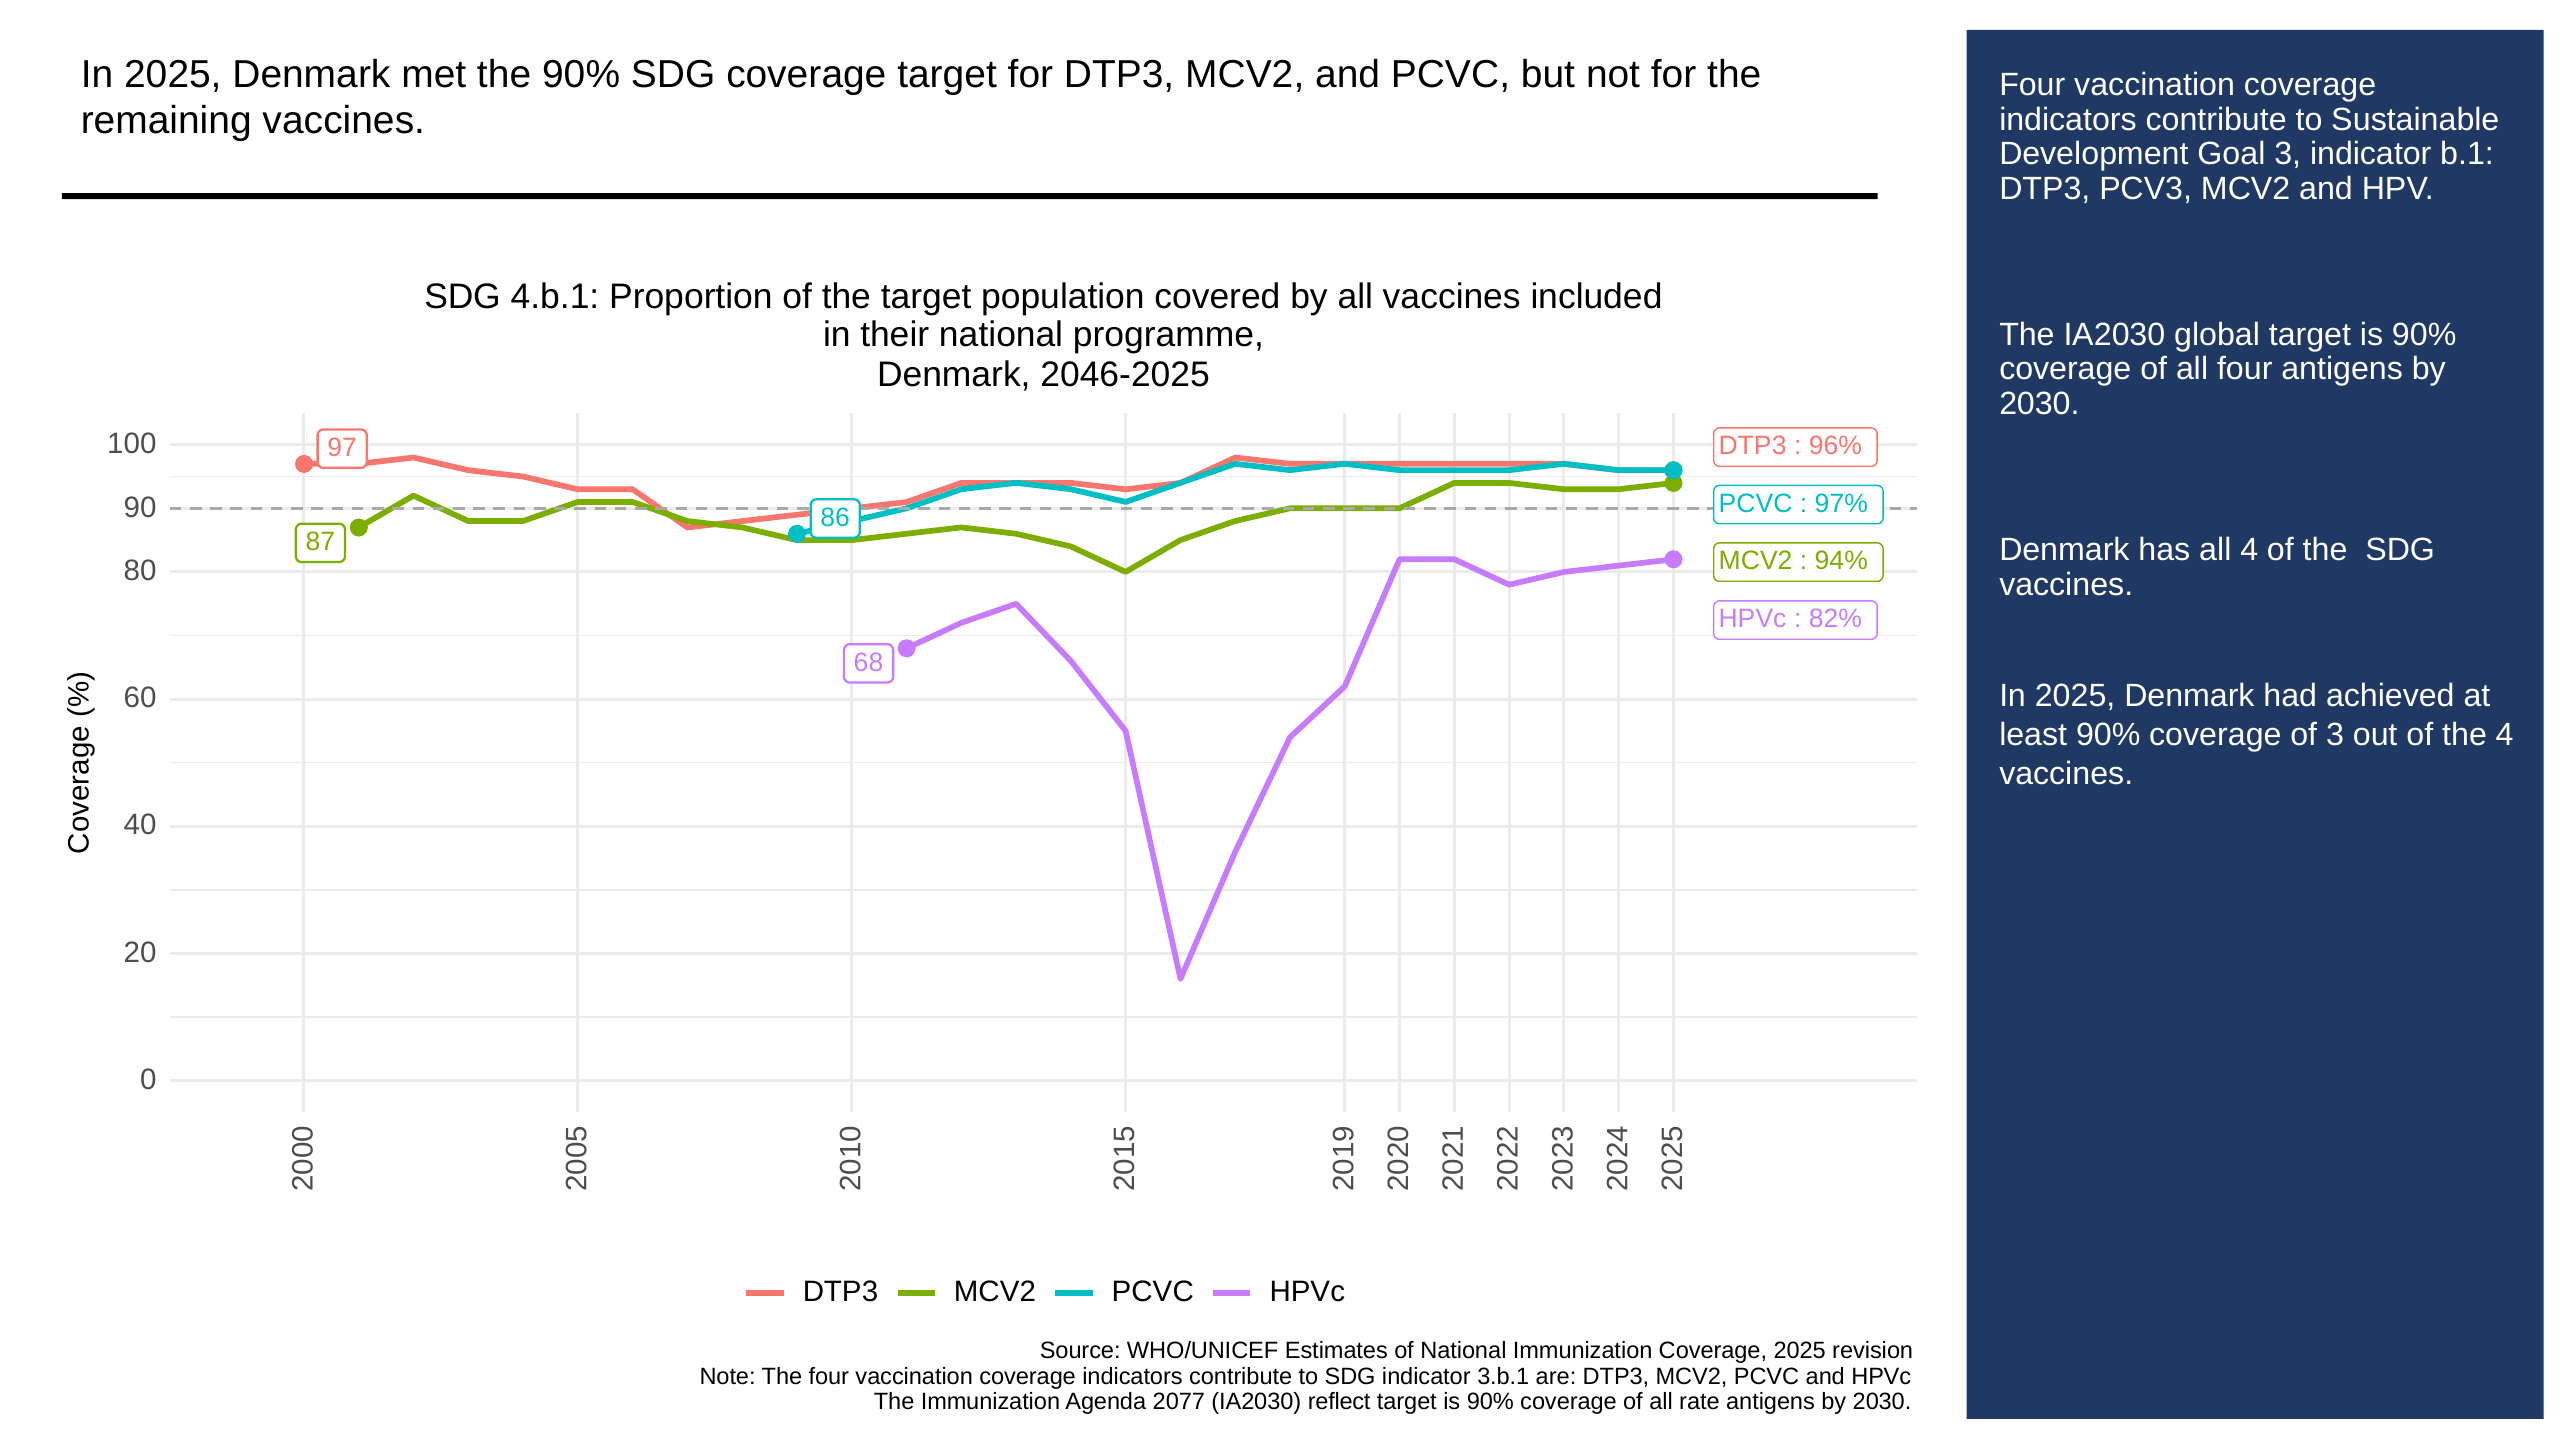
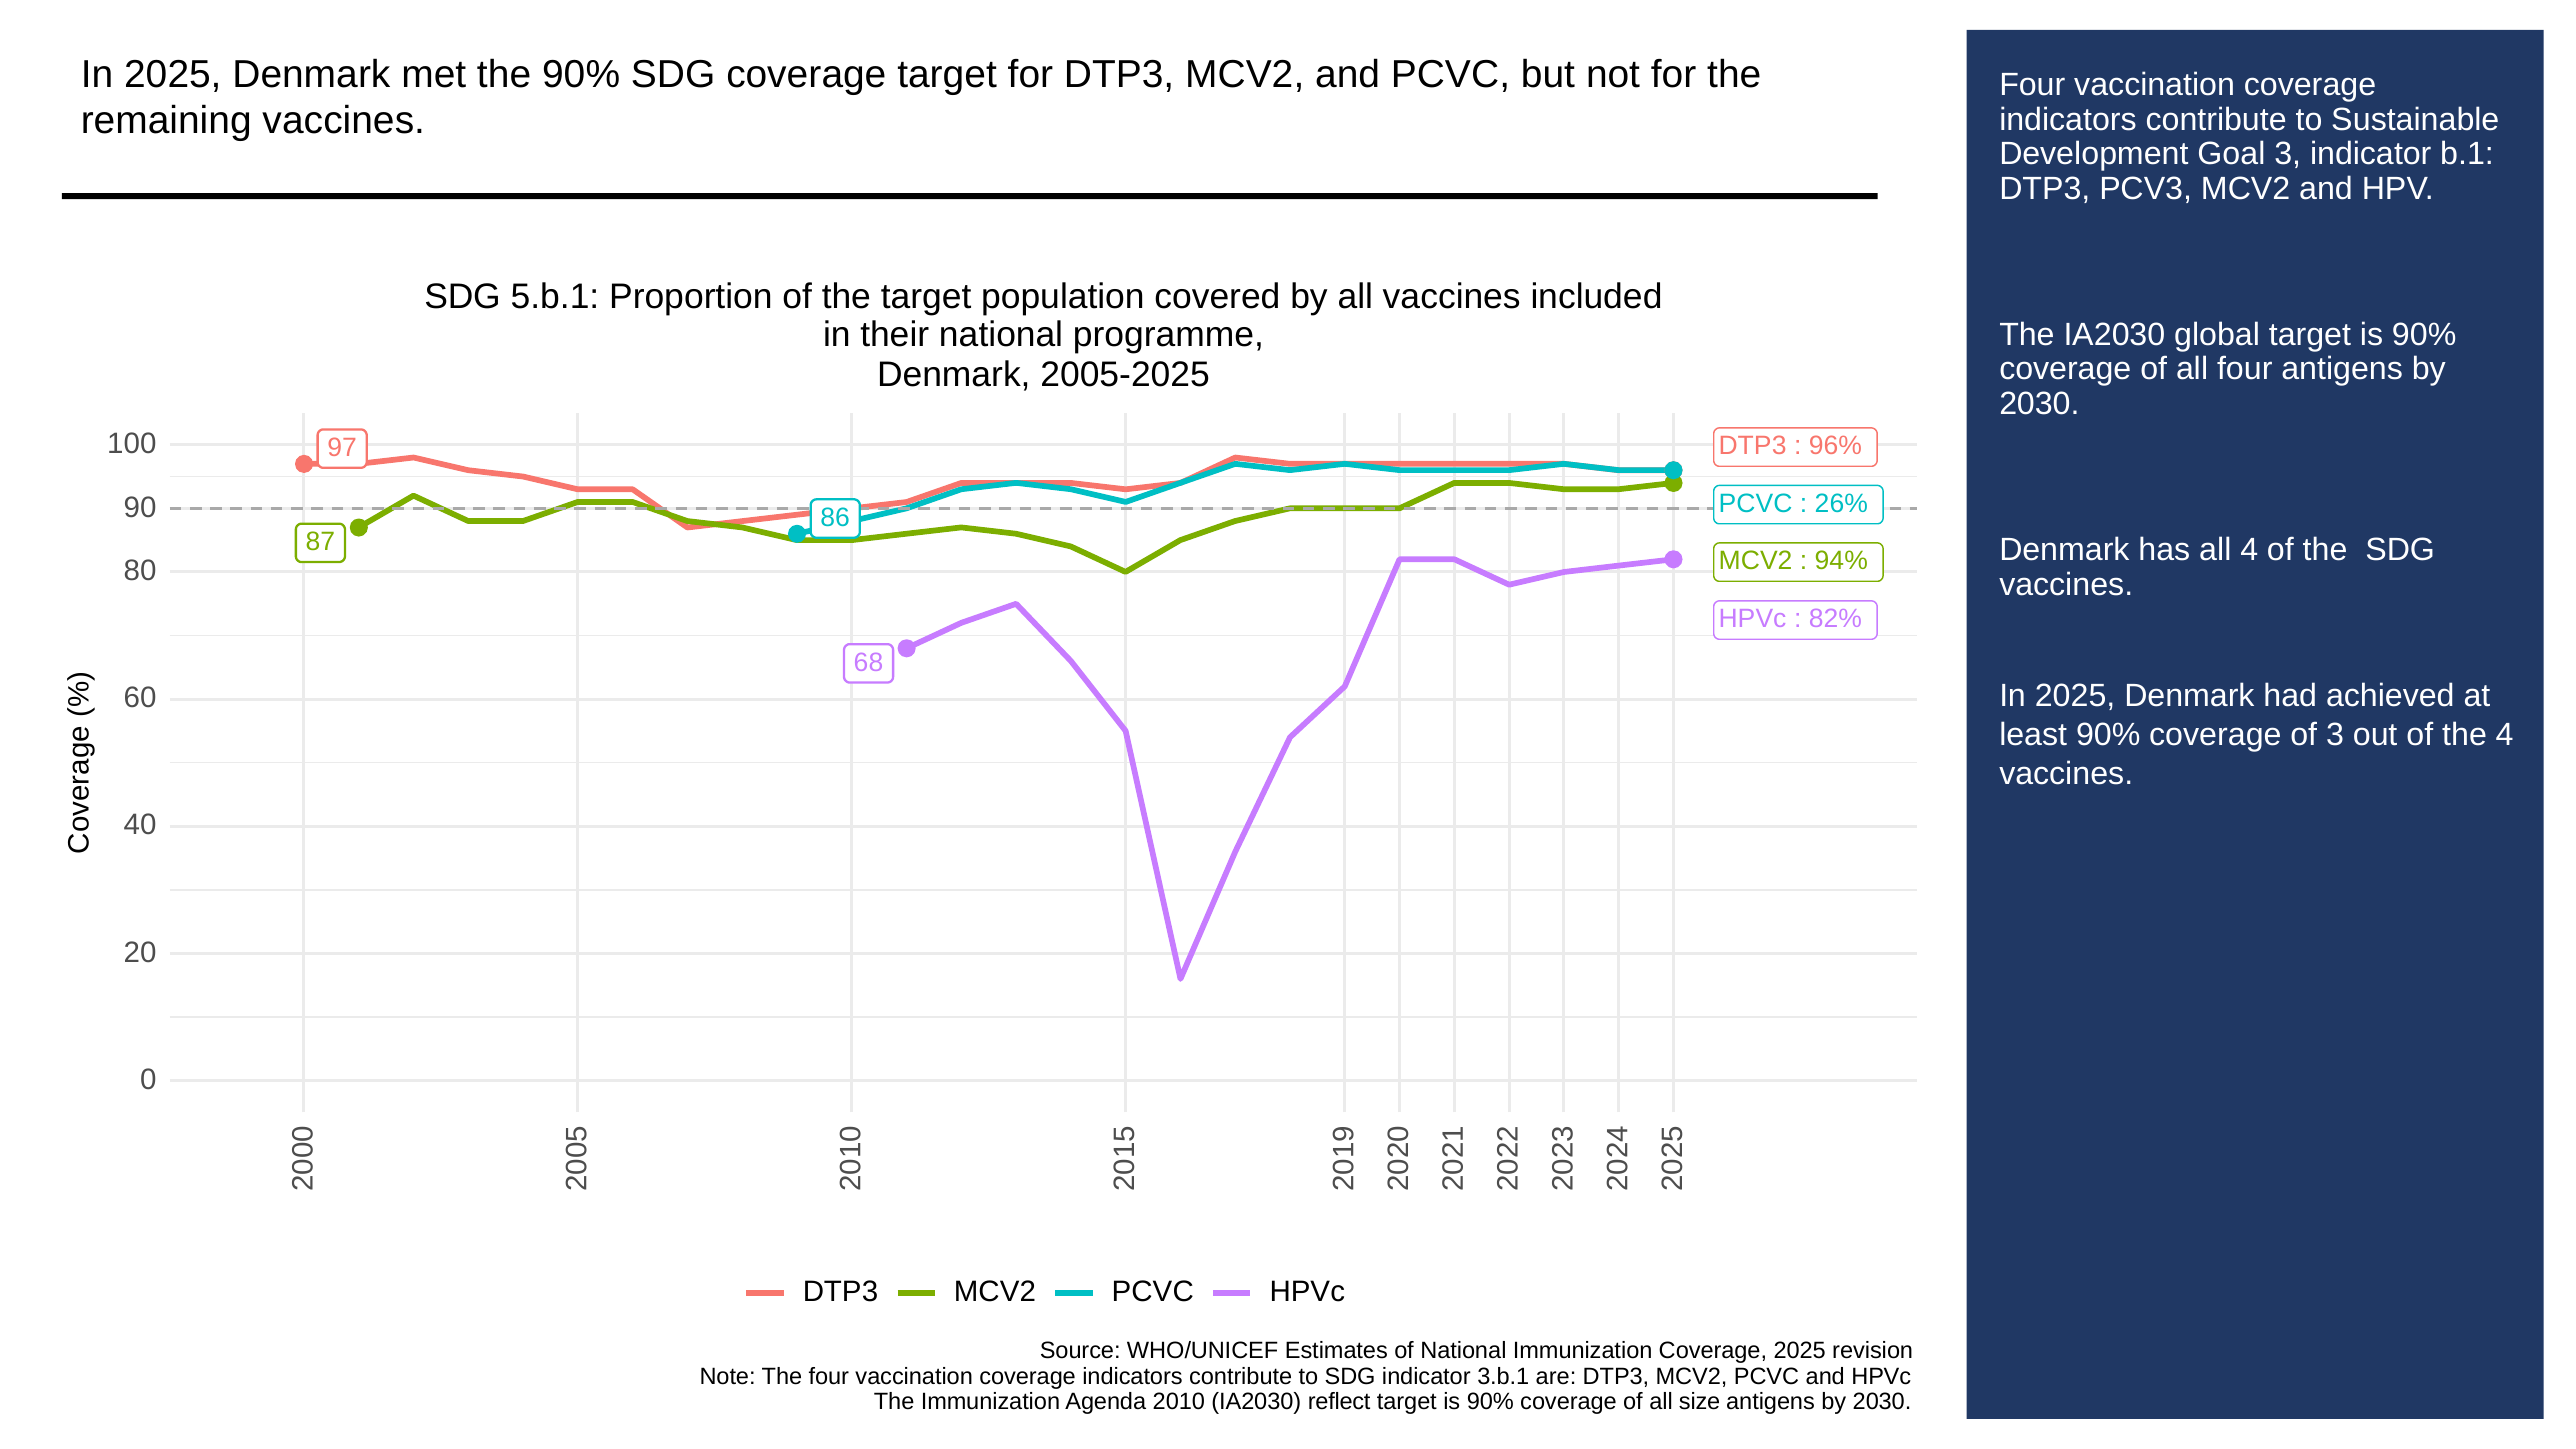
4.b.1: 4.b.1 -> 5.b.1 (555, 297)
2046-2025: 2046-2025 -> 2005-2025 (1125, 375)
97%: 97% -> 26% (1841, 503)
2077: 2077 -> 2010 (1179, 1402)
rate: rate -> size (1700, 1402)
